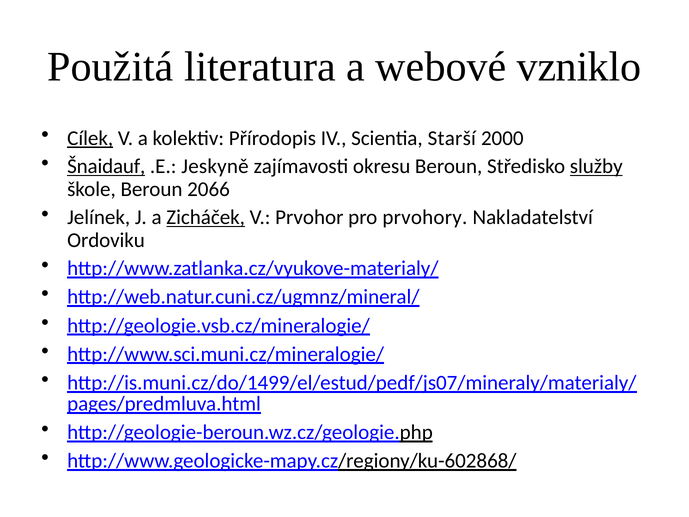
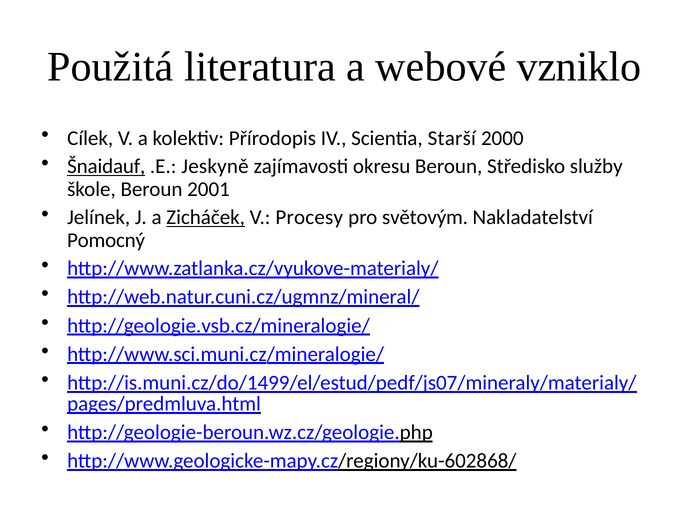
Cílek underline: present -> none (90, 138)
služby underline: present -> none (596, 166)
2066: 2066 -> 2001 (209, 189)
Prvohor: Prvohor -> Procesy (309, 217)
prvohory: prvohory -> světovým (425, 217)
Ordoviku: Ordoviku -> Pomocný (106, 240)
